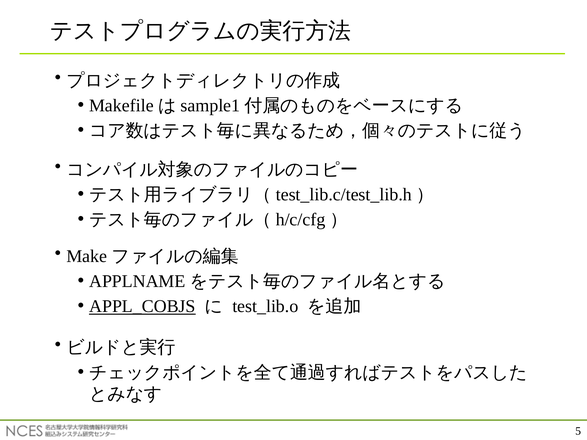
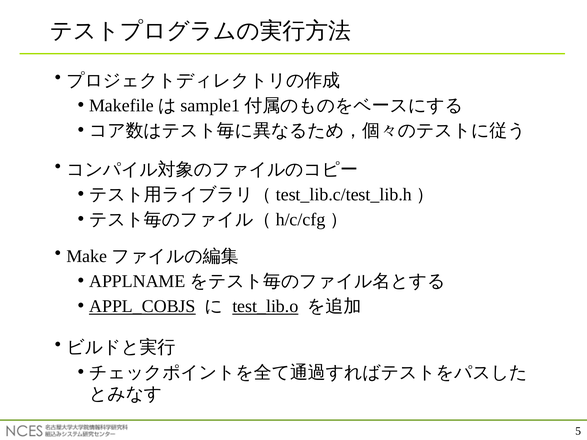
test_lib.o underline: none -> present (265, 307)
